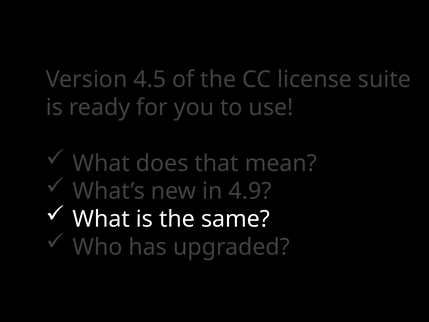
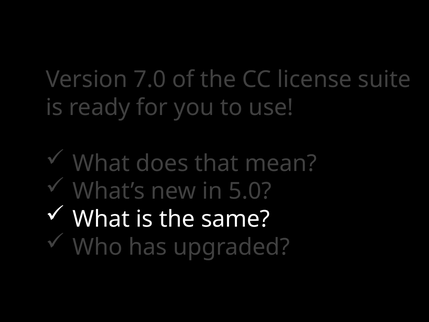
4.5: 4.5 -> 7.0 (150, 80)
4.9: 4.9 -> 5.0 (250, 191)
